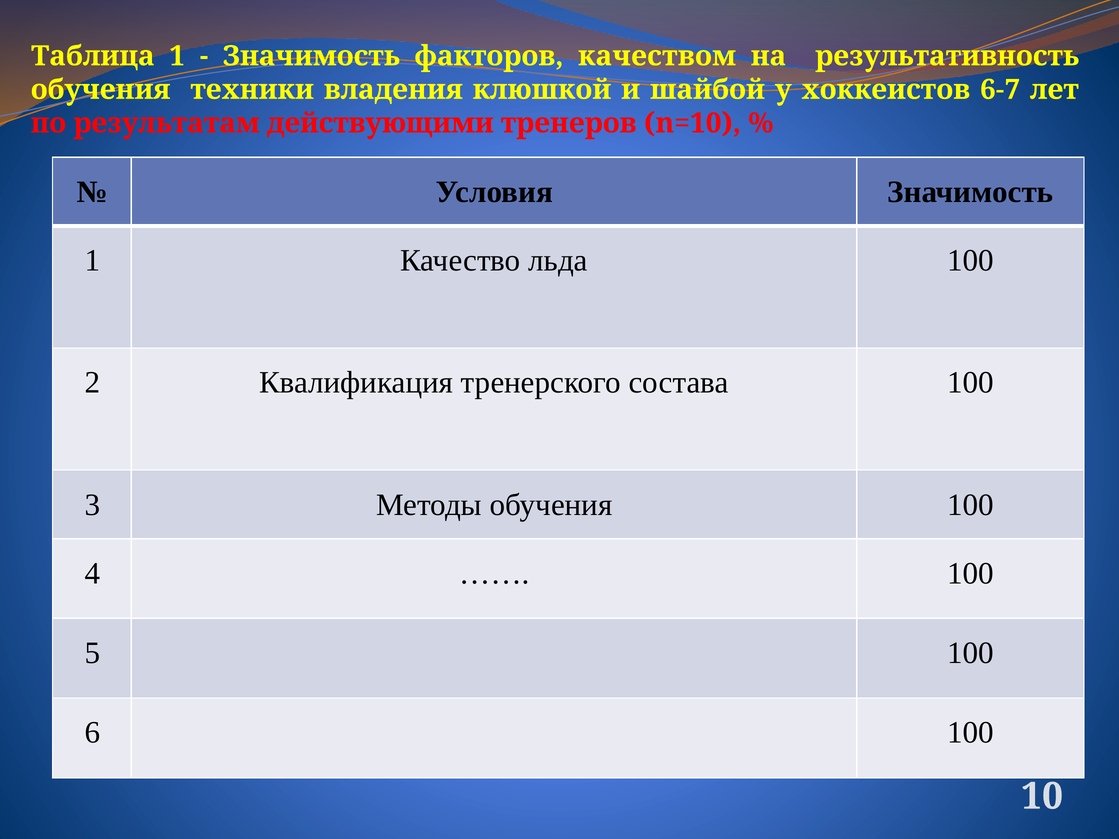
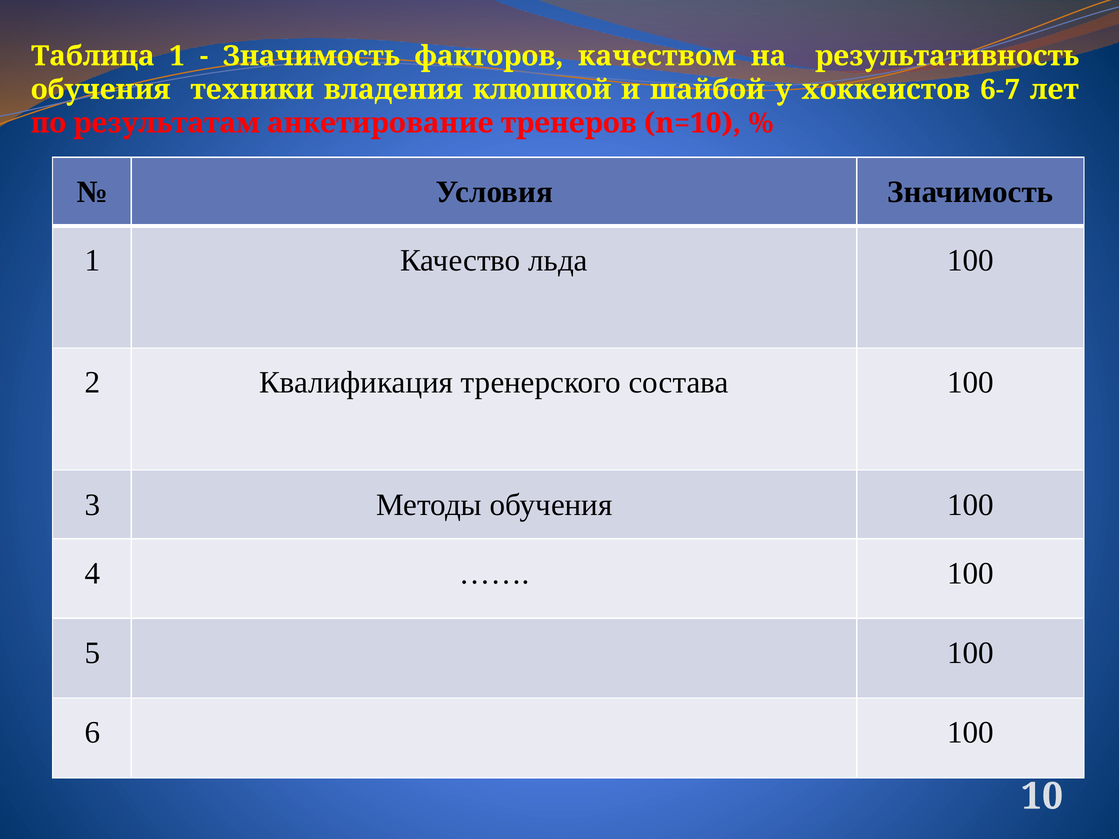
действующими: действующими -> анкетирование (380, 123)
